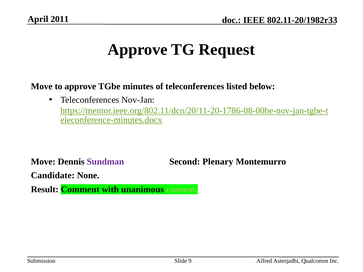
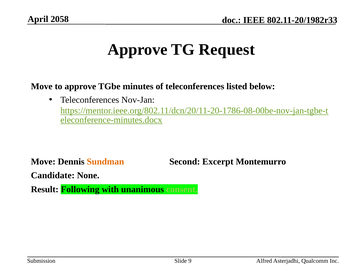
2011: 2011 -> 2058 (60, 19)
Sundman colour: purple -> orange (105, 162)
Plenary: Plenary -> Excerpt (218, 162)
Comment: Comment -> Following (80, 190)
